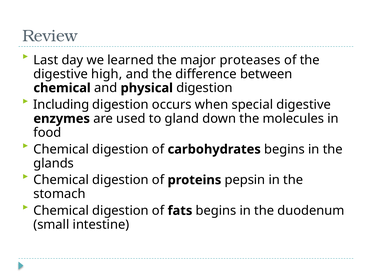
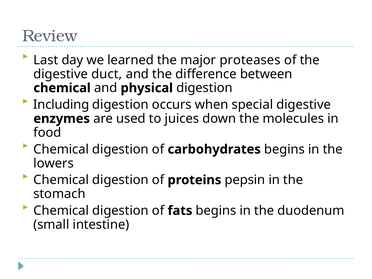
high: high -> duct (107, 74)
gland: gland -> juices (182, 119)
glands: glands -> lowers (54, 163)
